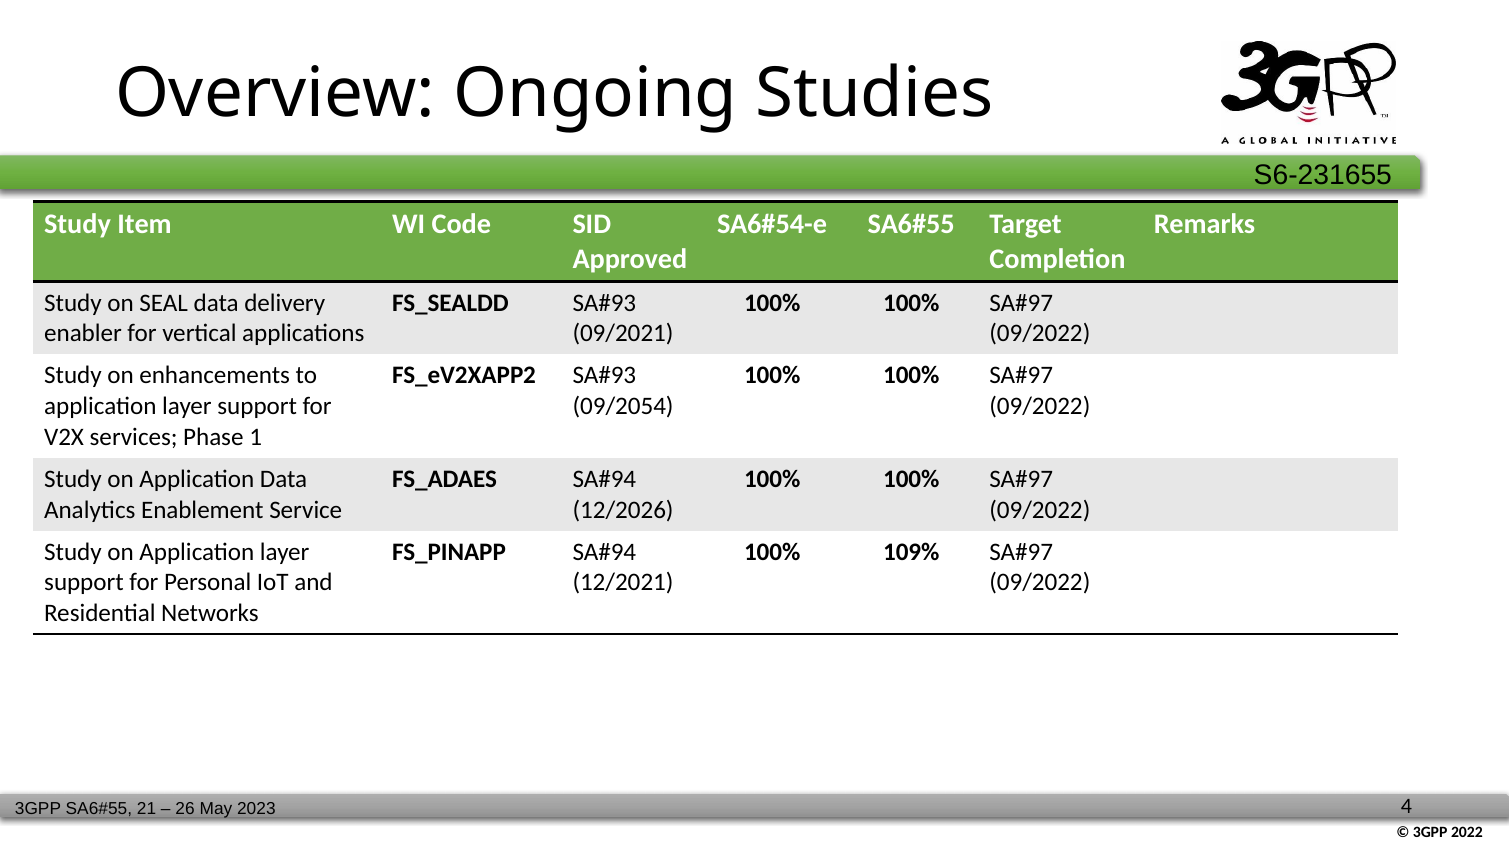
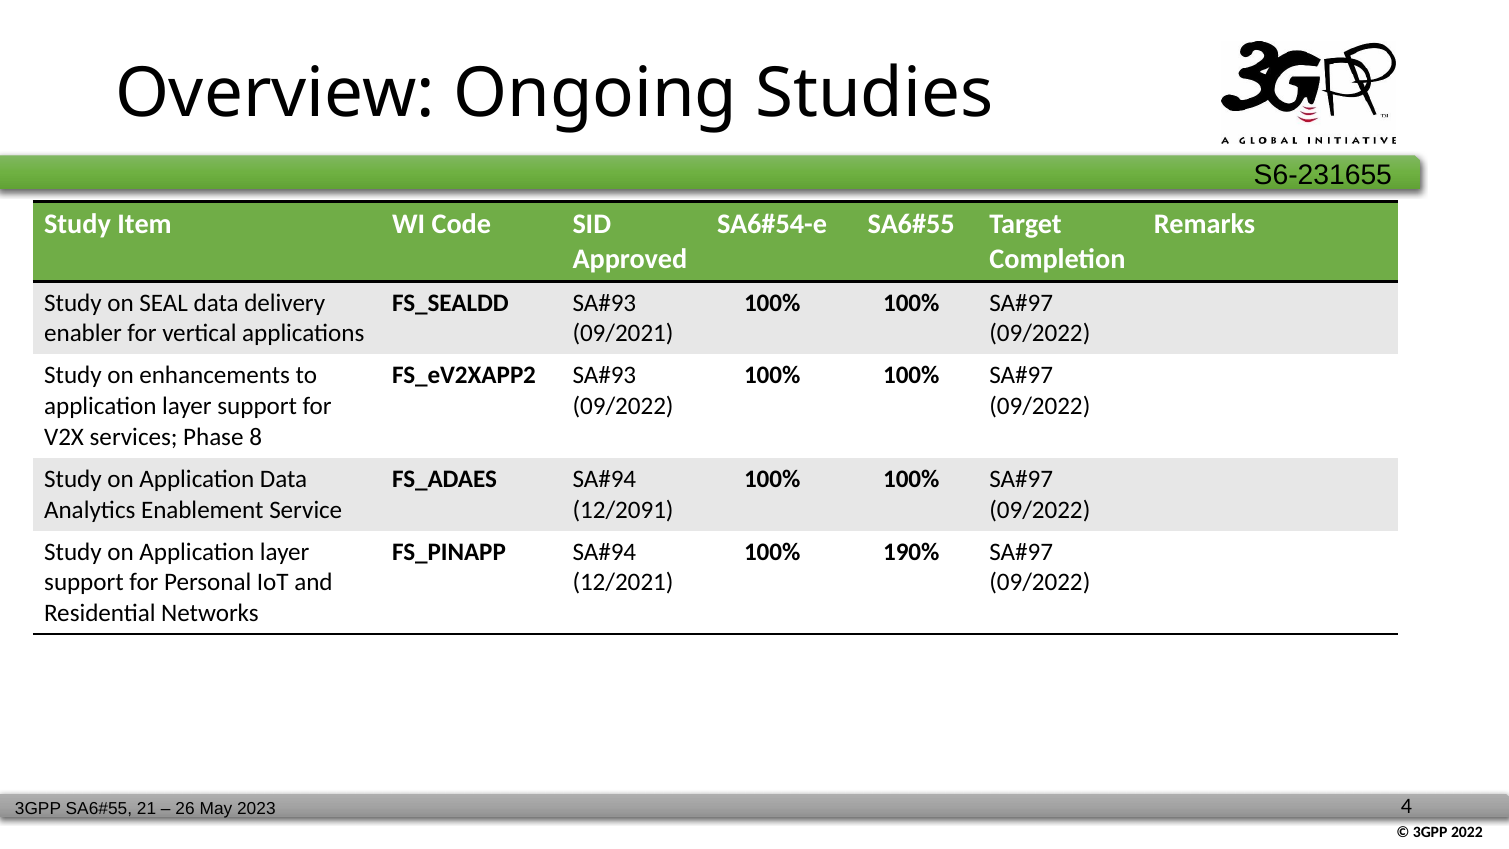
09/2054: 09/2054 -> 09/2022 (623, 406)
1: 1 -> 8 (256, 437)
12/2026: 12/2026 -> 12/2091 (623, 510)
109%: 109% -> 190% (911, 552)
